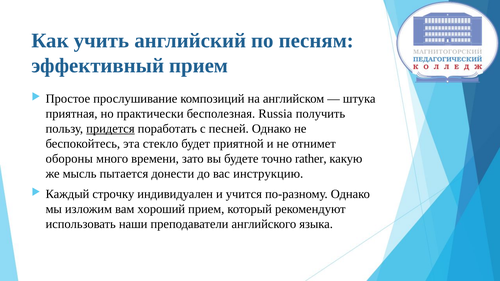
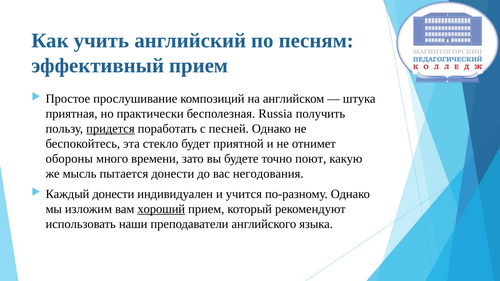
rather: rather -> поют (311, 159)
инструкцию: инструкцию -> негодования (268, 174)
Каждый строчку: строчку -> донести (113, 194)
хороший underline: none -> present (161, 209)
